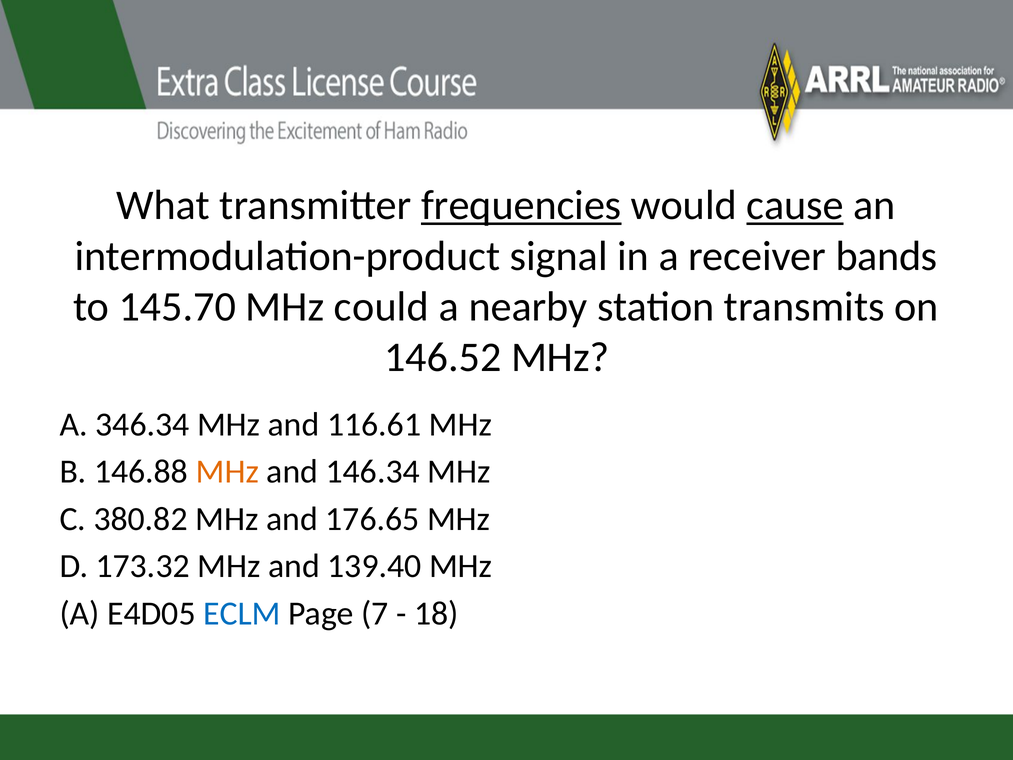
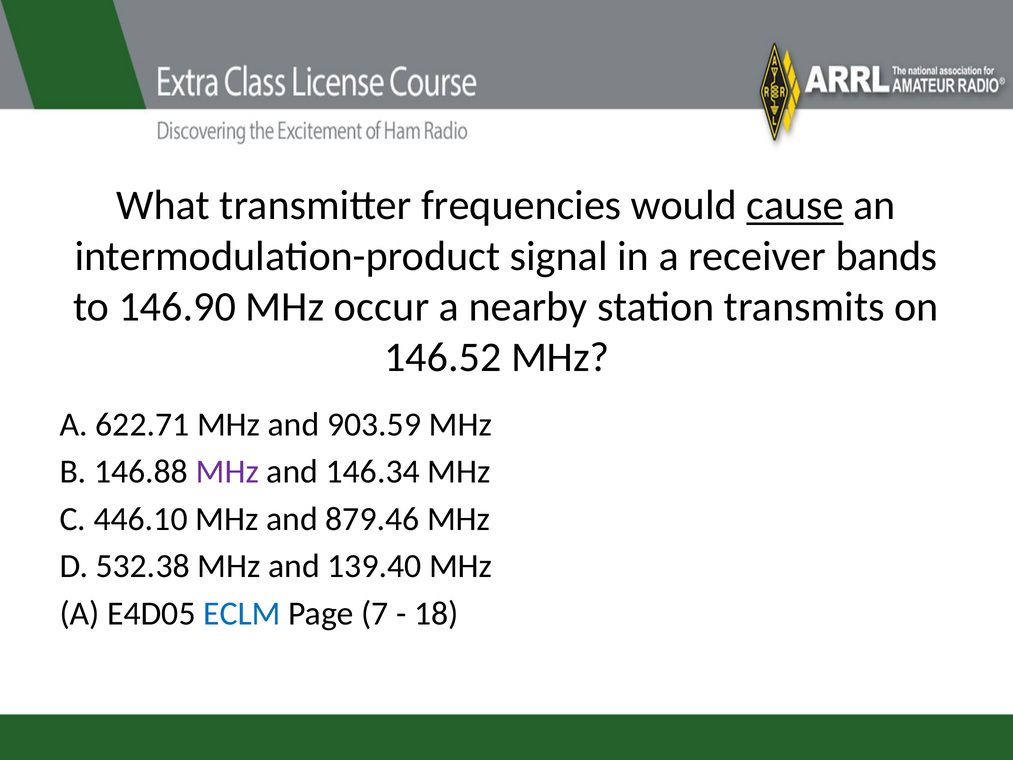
frequencies underline: present -> none (521, 205)
145.70: 145.70 -> 146.90 (177, 307)
could: could -> occur (382, 307)
346.34: 346.34 -> 622.71 (142, 424)
116.61: 116.61 -> 903.59 (374, 424)
MHz colour: orange -> purple (227, 472)
380.82: 380.82 -> 446.10 (141, 519)
176.65: 176.65 -> 879.46 (372, 519)
173.32: 173.32 -> 532.38 (143, 566)
